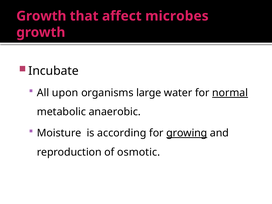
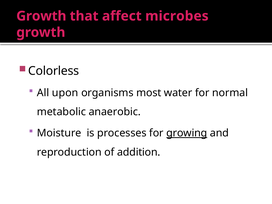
Incubate: Incubate -> Colorless (54, 71)
large: large -> most (149, 93)
normal underline: present -> none (230, 93)
according: according -> processes (122, 133)
osmotic: osmotic -> addition (139, 152)
